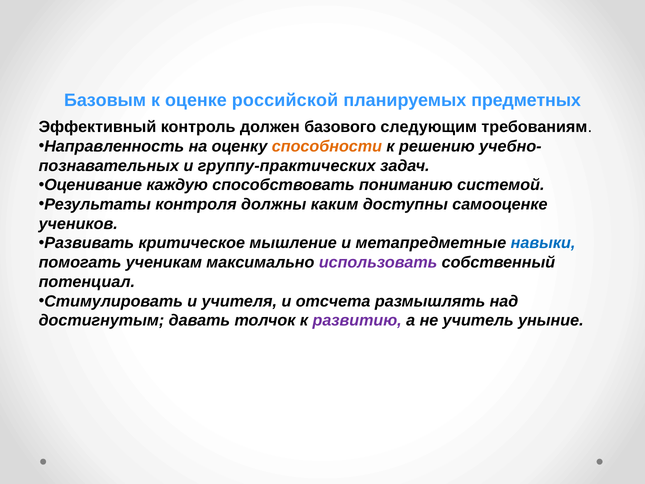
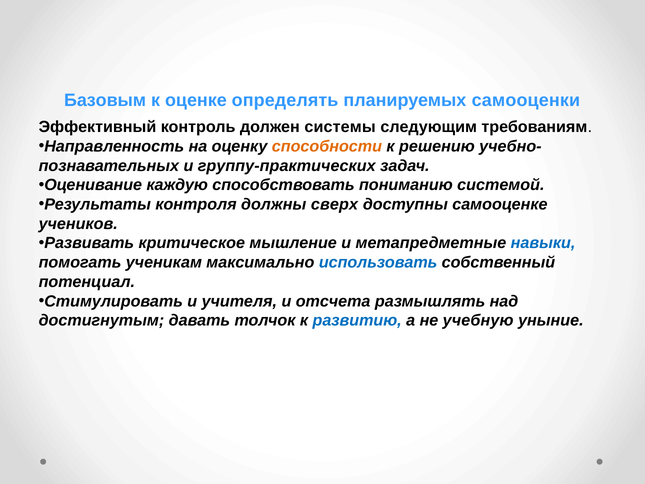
российской: российской -> определять (285, 100)
предметных: предметных -> самооценки (526, 100)
базового: базового -> системы (340, 127)
каким: каким -> сверх (335, 204)
использовать colour: purple -> blue (378, 262)
развитию colour: purple -> blue (357, 320)
учитель: учитель -> учебную (478, 320)
